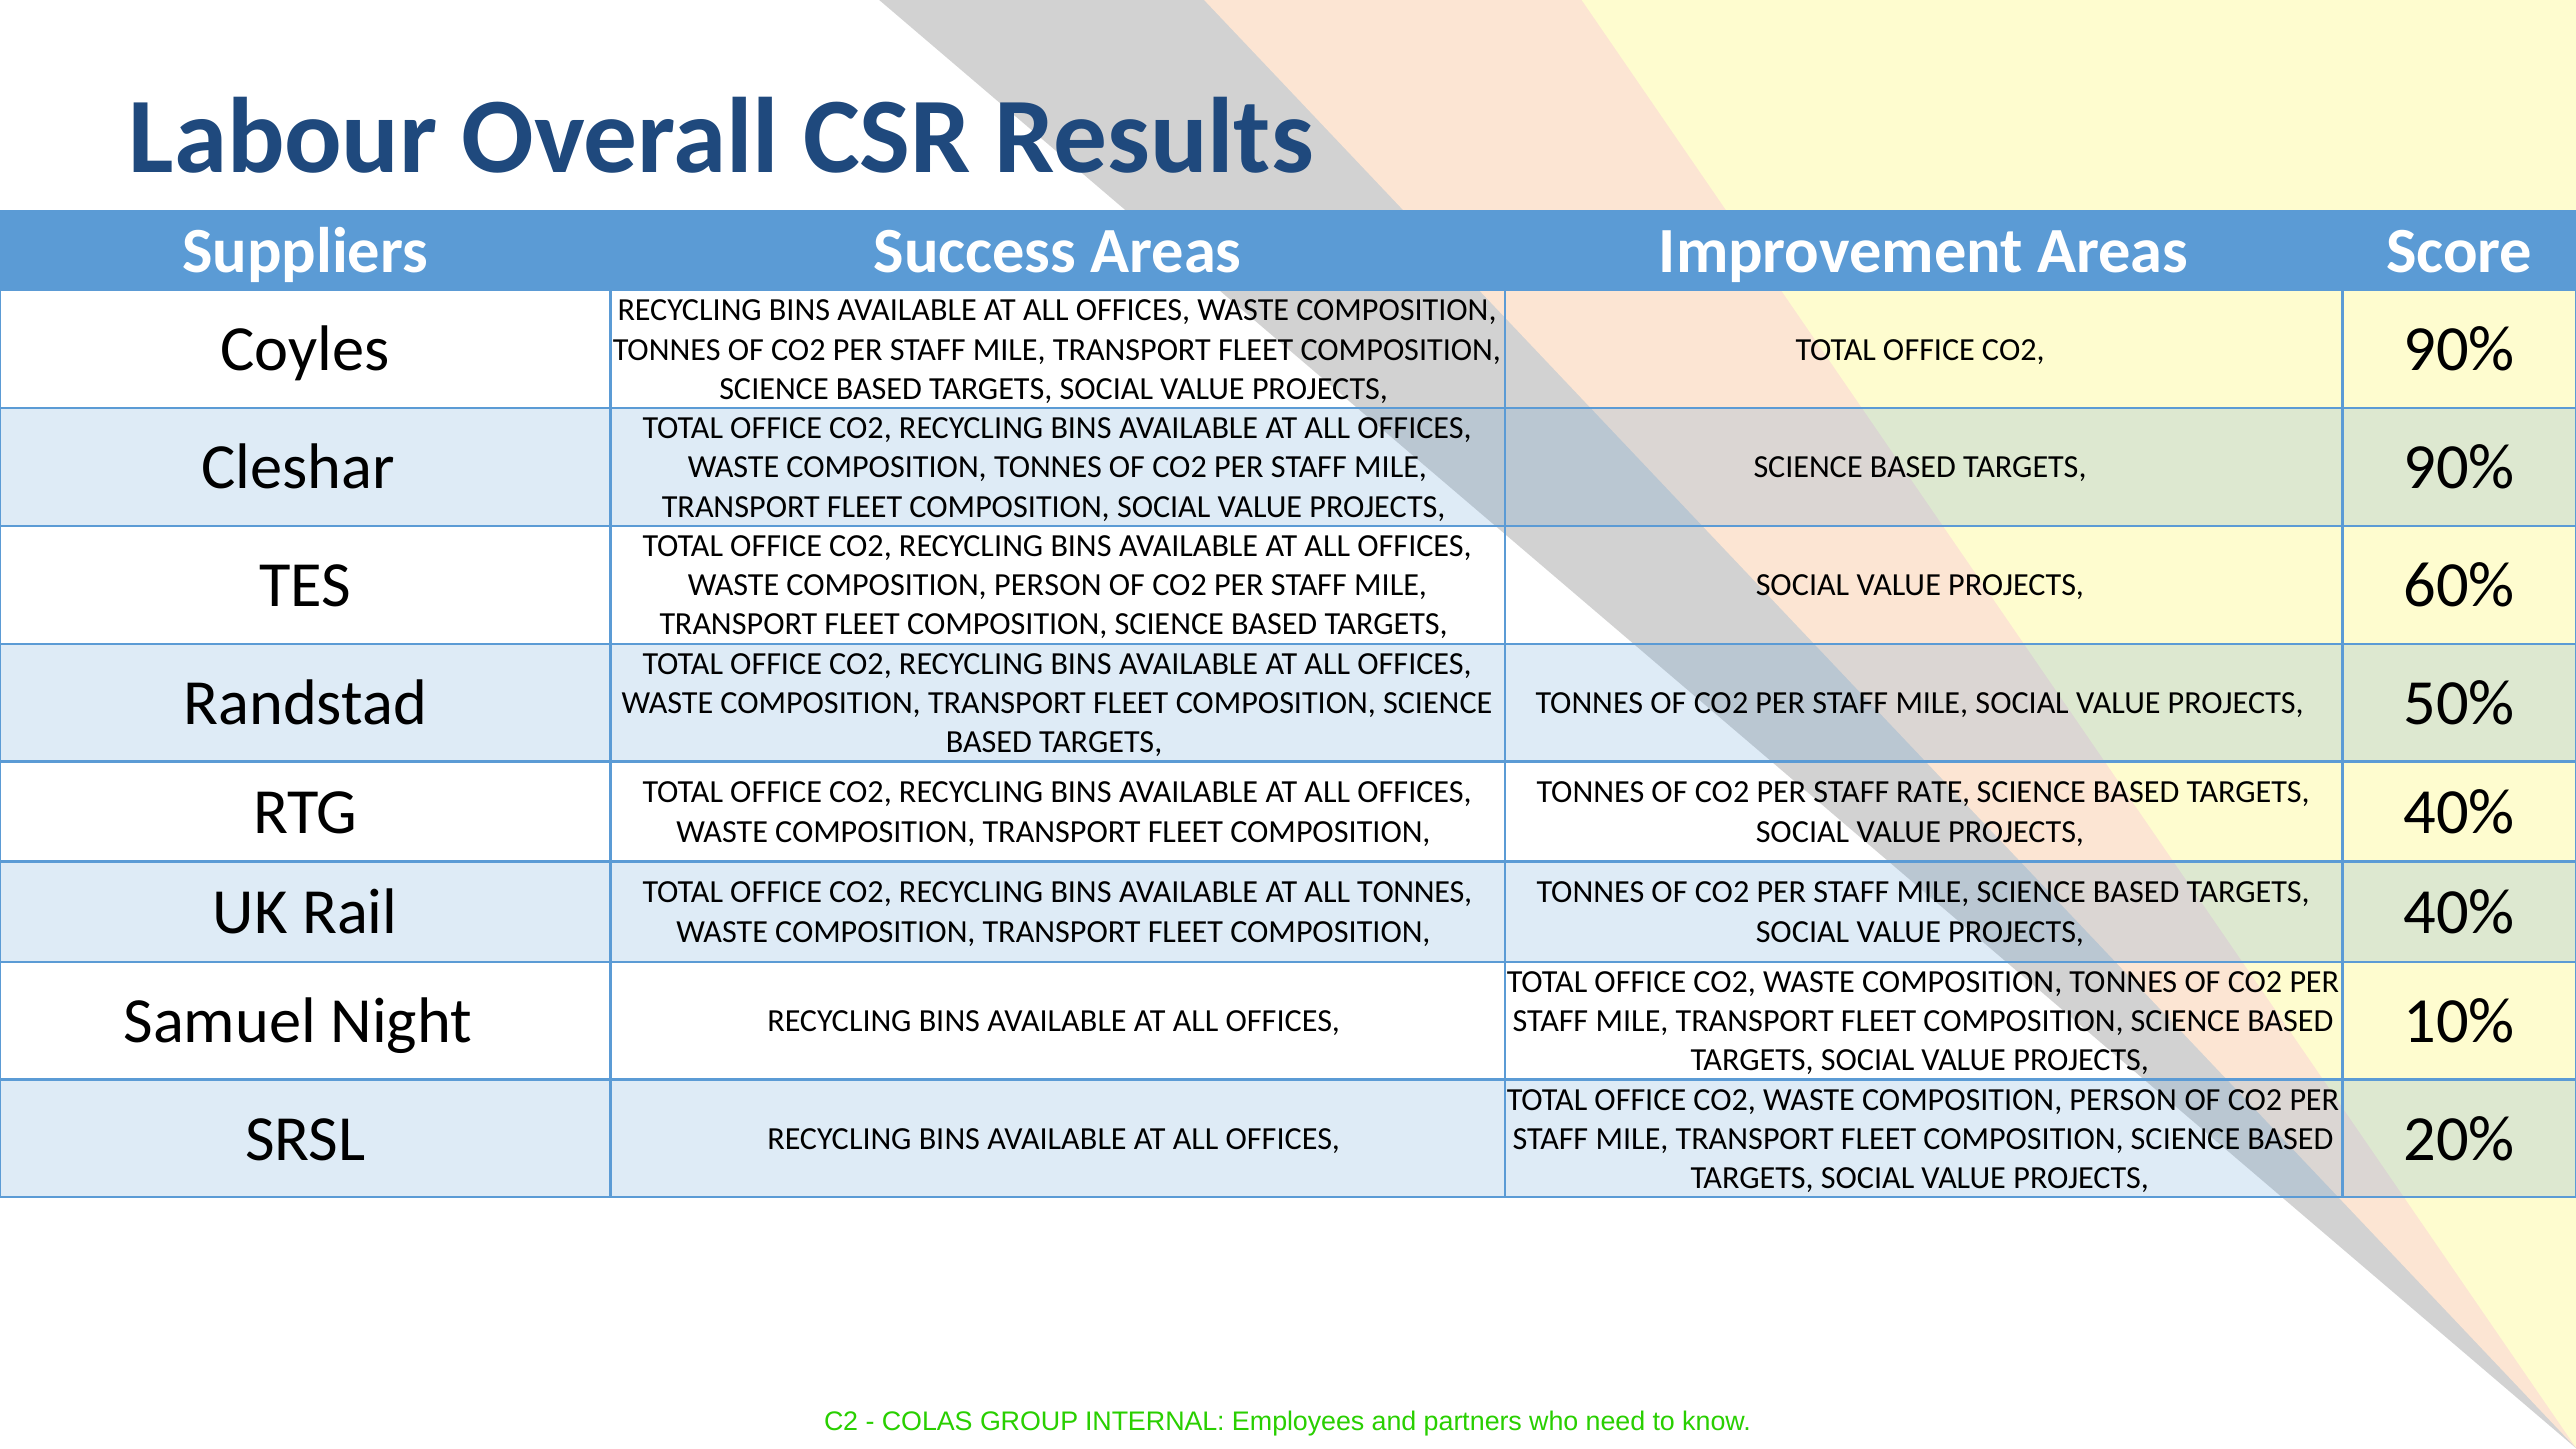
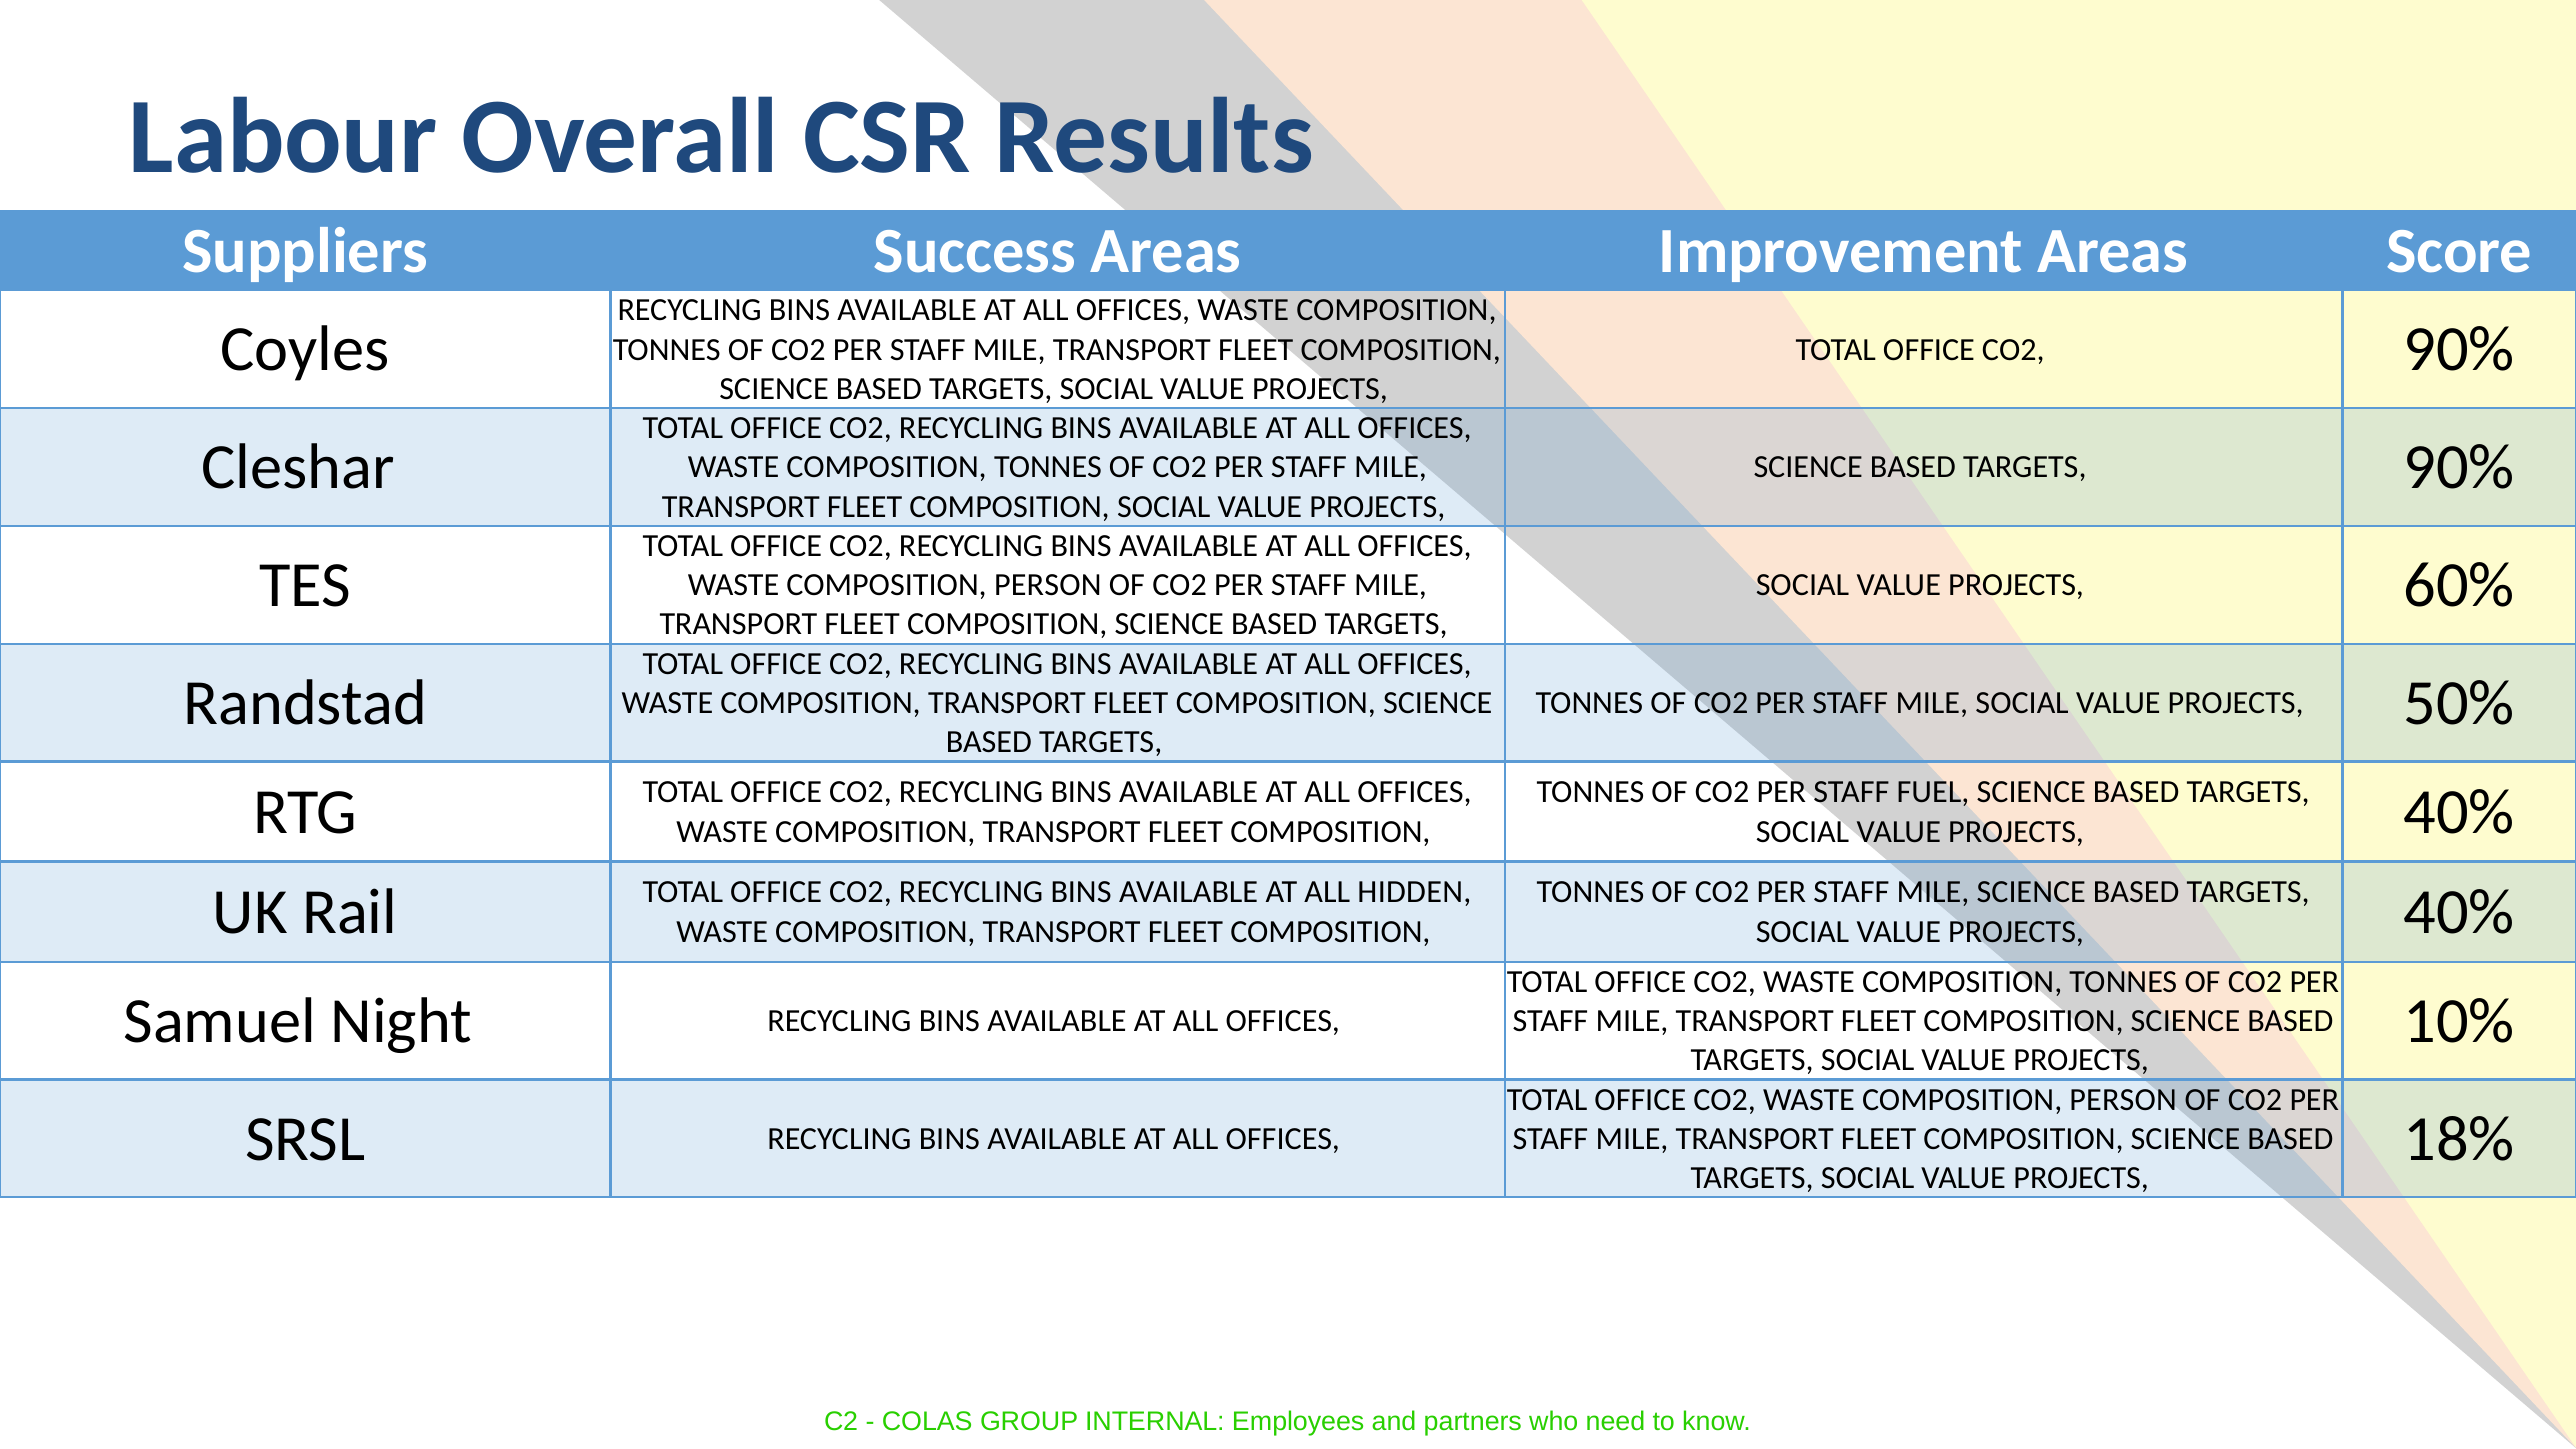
RATE: RATE -> FUEL (1933, 792)
ALL TONNES: TONNES -> HIDDEN (1414, 892)
20%: 20% -> 18% (2459, 1139)
